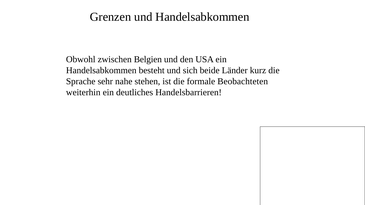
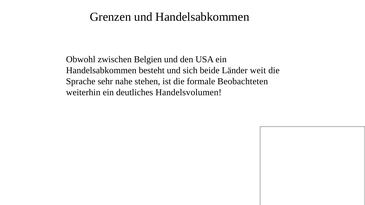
kurz: kurz -> weit (258, 70)
Handelsbarrieren: Handelsbarrieren -> Handelsvolumen (189, 92)
